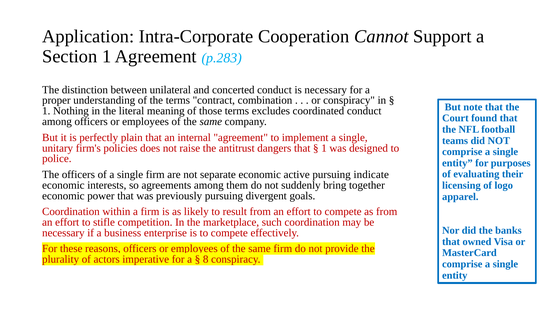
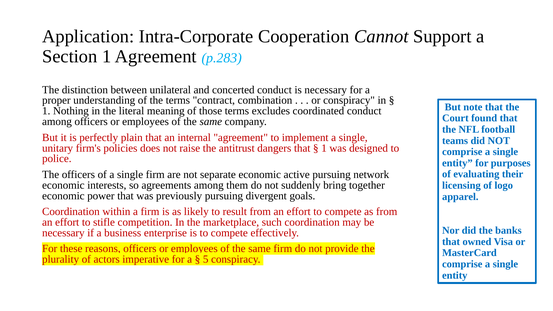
indicate: indicate -> network (371, 175)
8: 8 -> 5 (206, 259)
